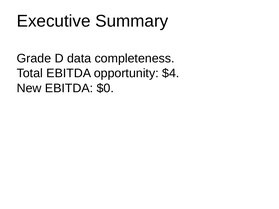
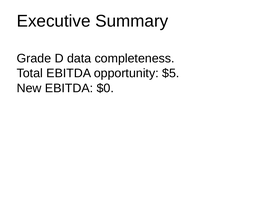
$4: $4 -> $5 (171, 73)
